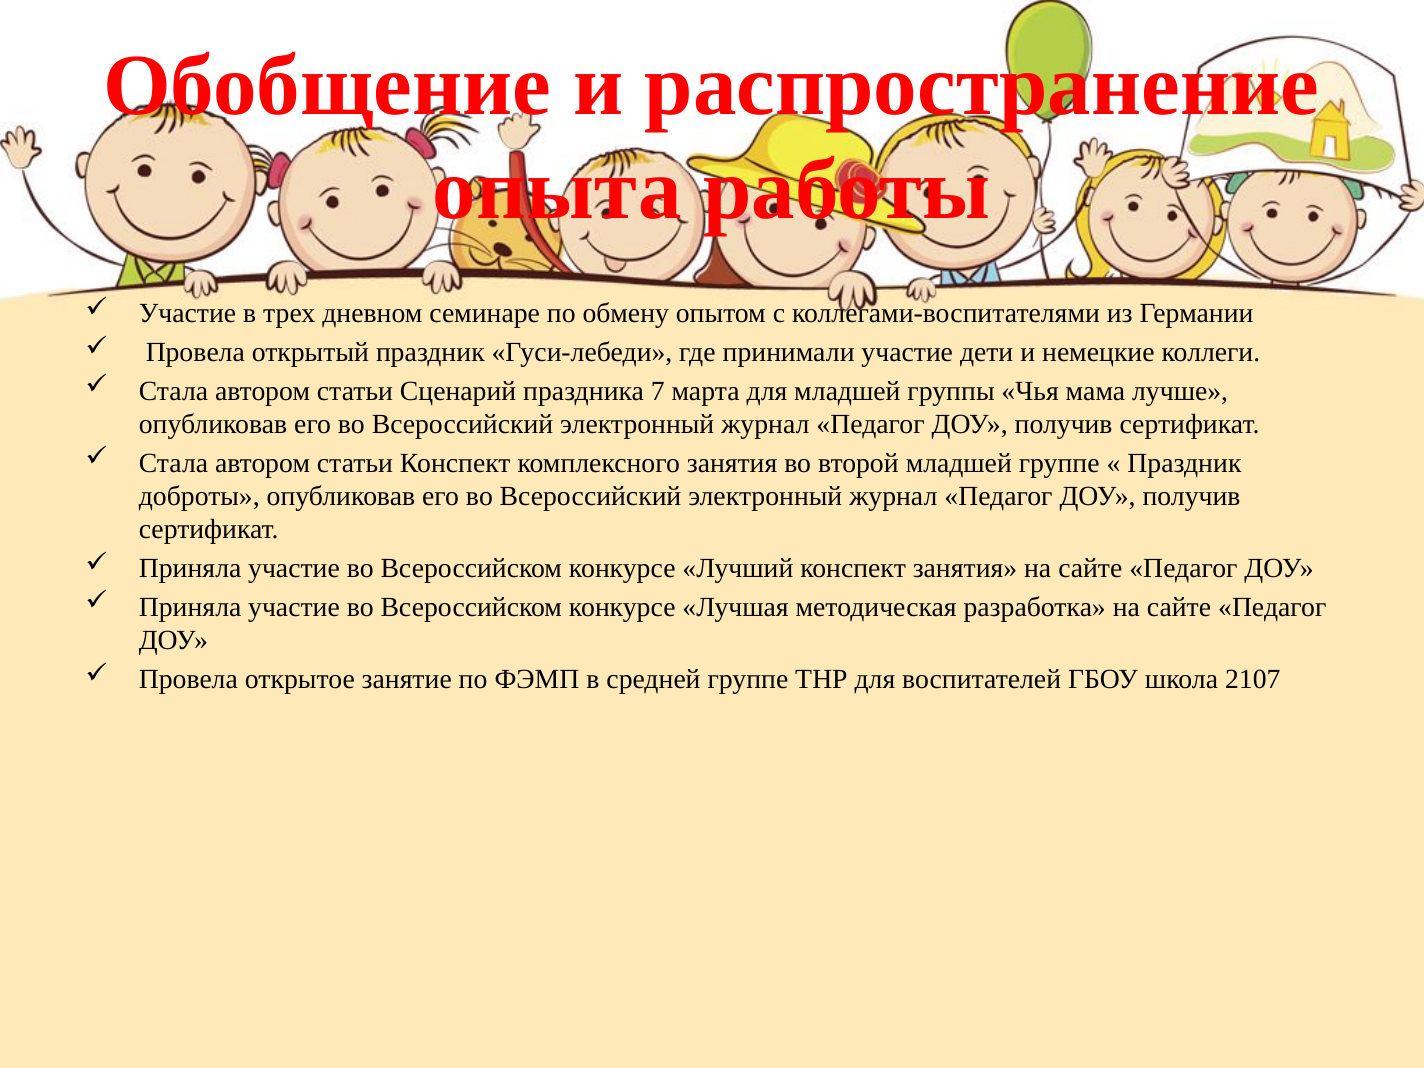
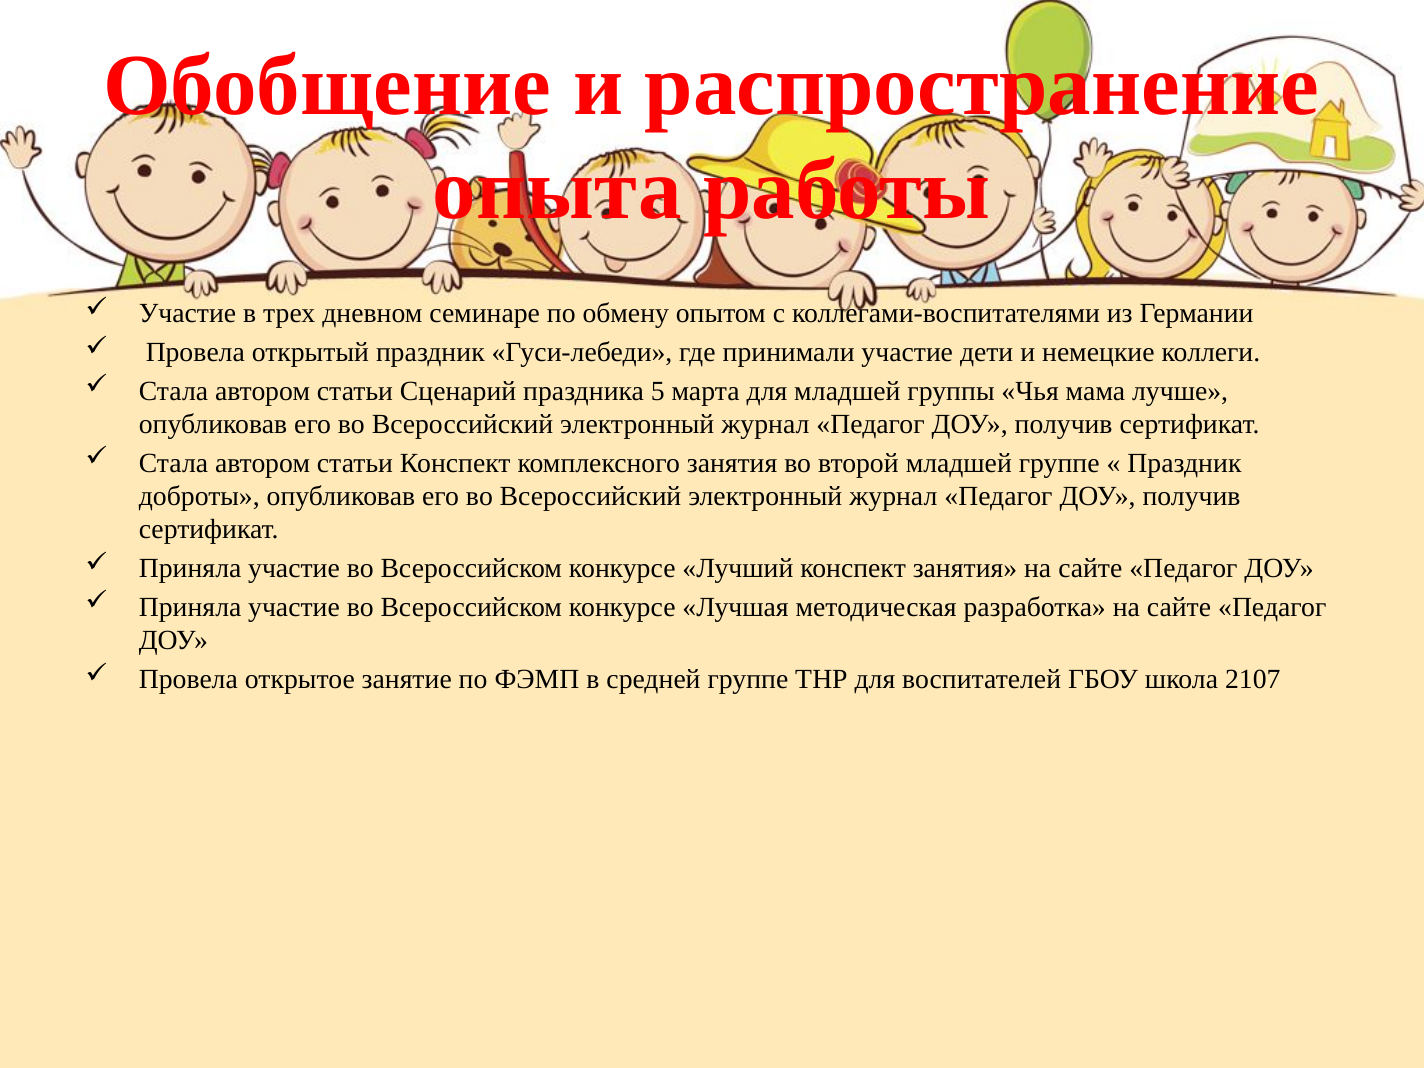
7: 7 -> 5 (658, 391)
